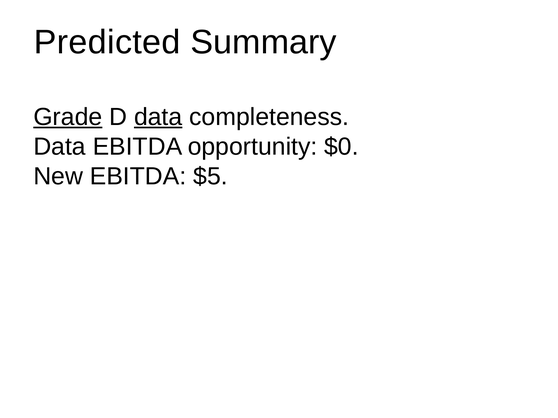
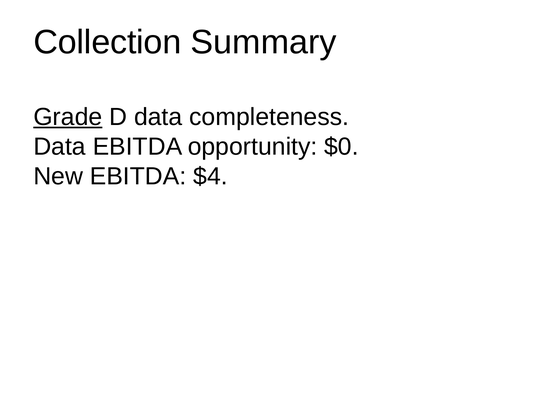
Predicted: Predicted -> Collection (107, 42)
data underline: present -> none (158, 117)
$5: $5 -> $4 (211, 177)
